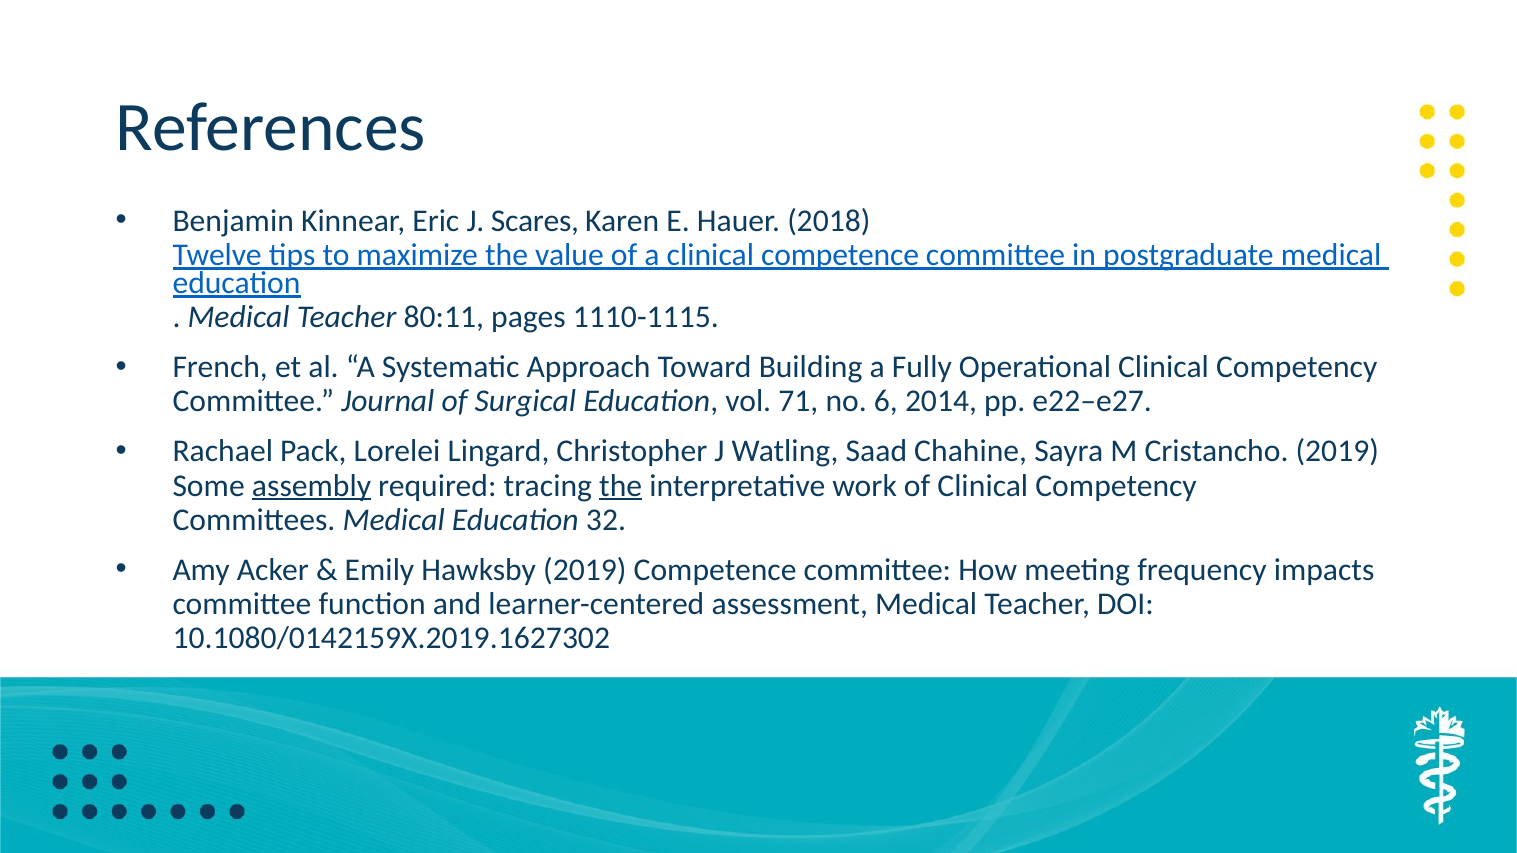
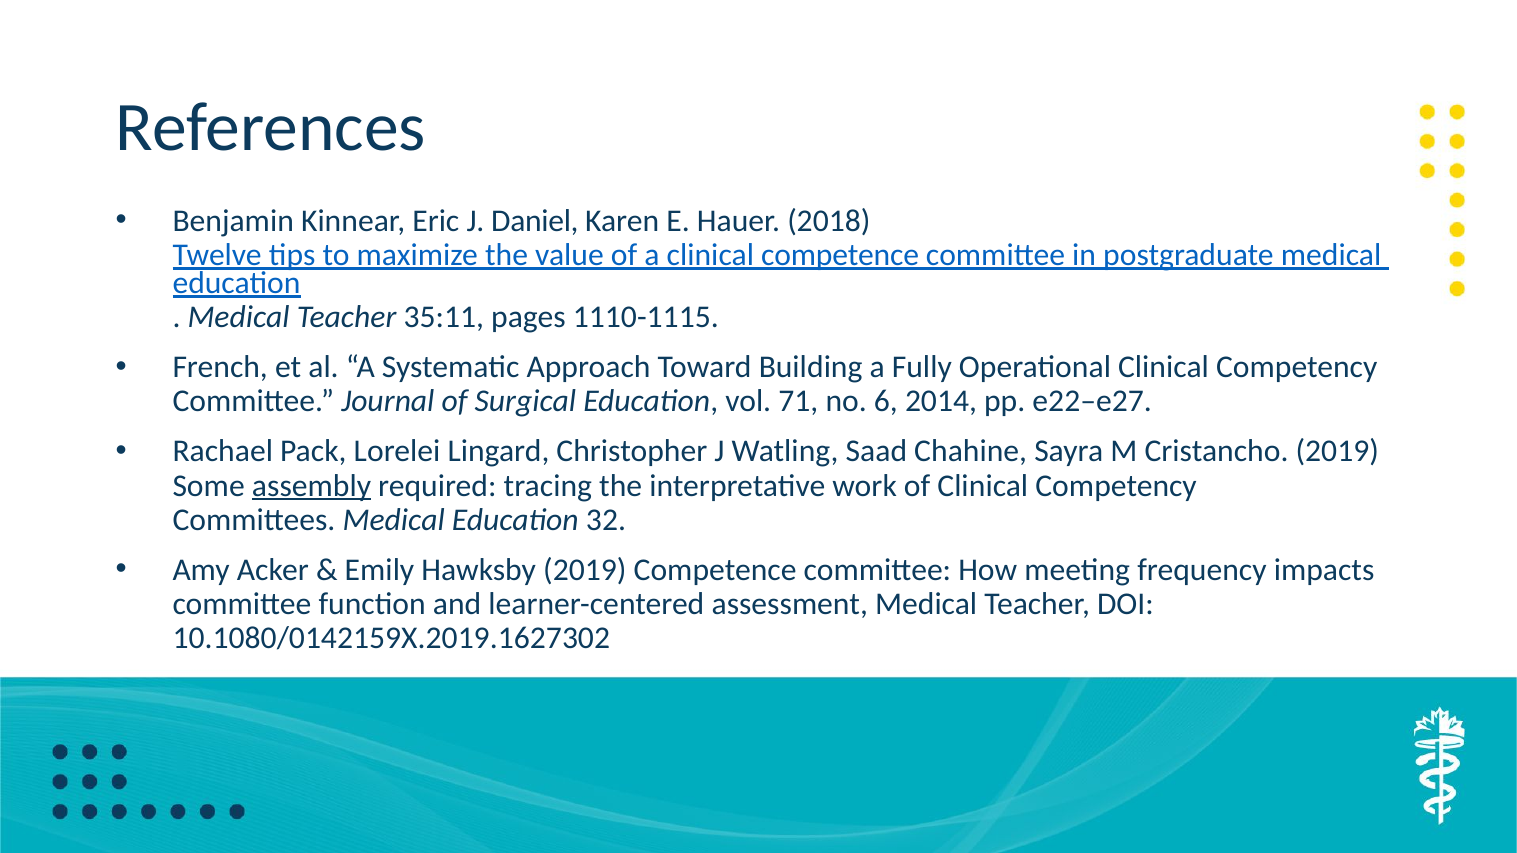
Scares: Scares -> Daniel (535, 221)
80:11: 80:11 -> 35:11 (444, 318)
the underline: present -> none (621, 486)
